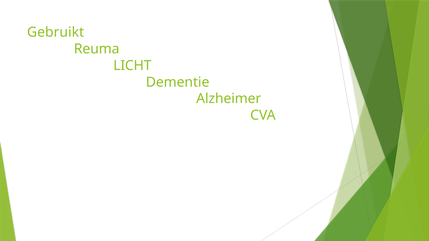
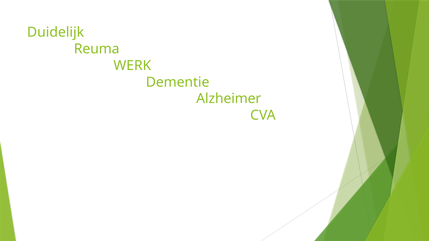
Gebruikt: Gebruikt -> Duidelijk (56, 32)
LICHT: LICHT -> WERK (132, 66)
